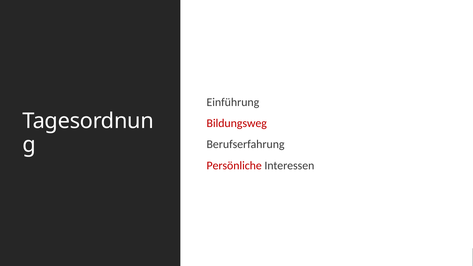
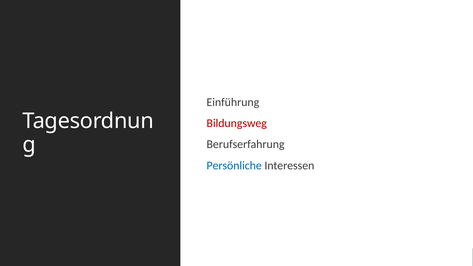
Persönliche colour: red -> blue (234, 165)
